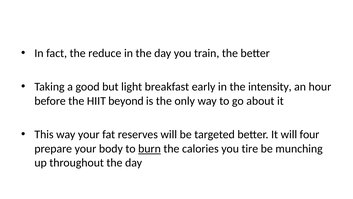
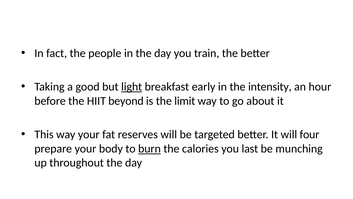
reduce: reduce -> people (105, 53)
light underline: none -> present (132, 87)
only: only -> limit (185, 101)
tire: tire -> last (250, 148)
